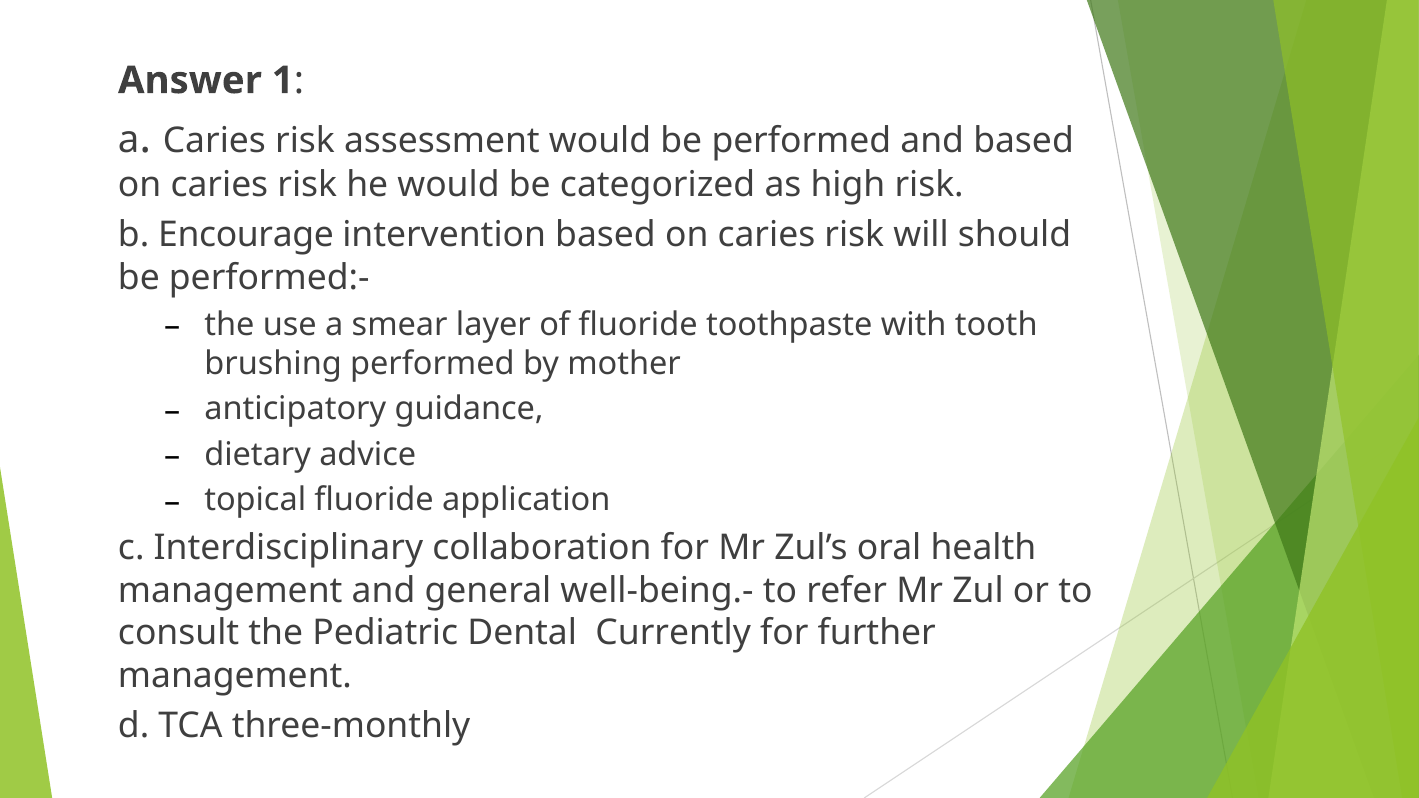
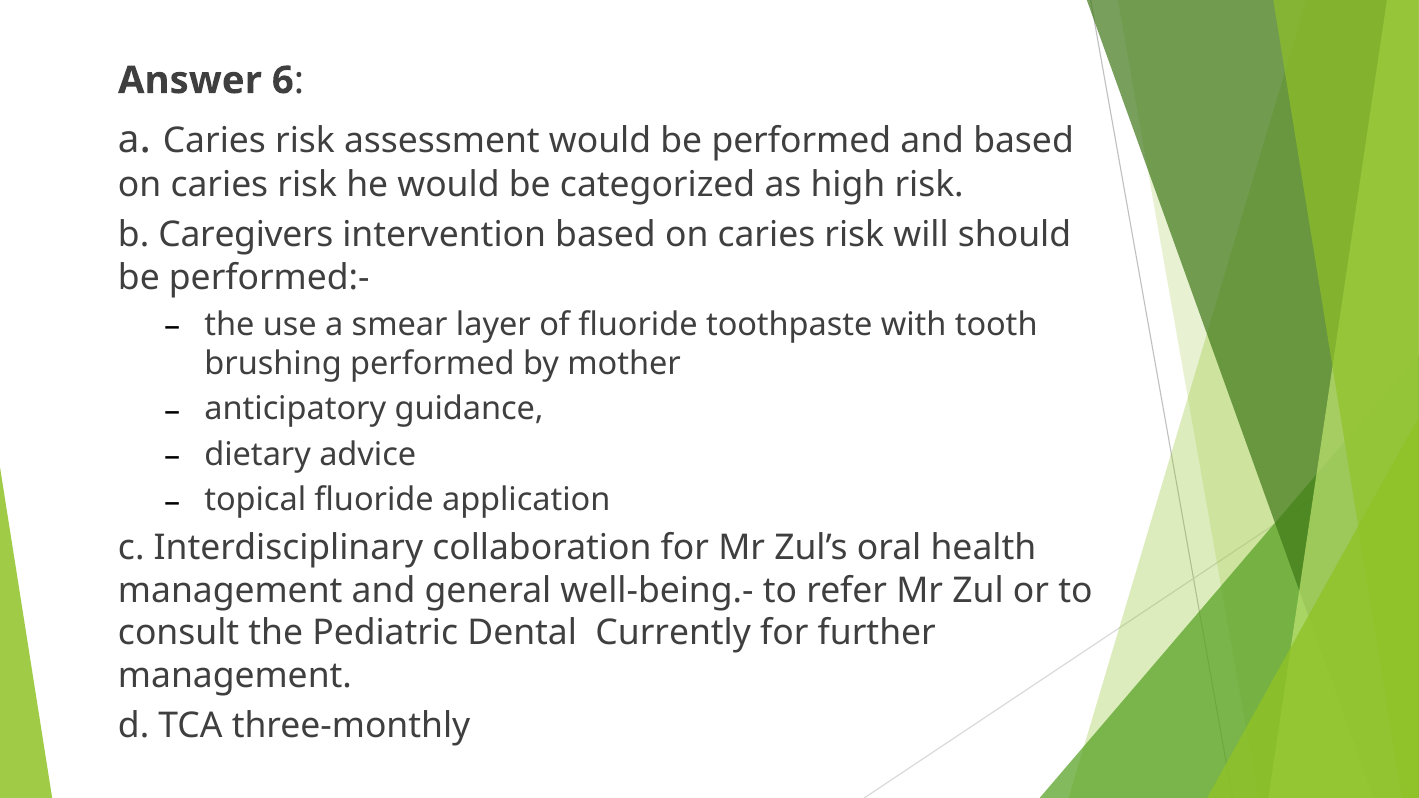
1: 1 -> 6 (283, 81)
Encourage: Encourage -> Caregivers (246, 235)
